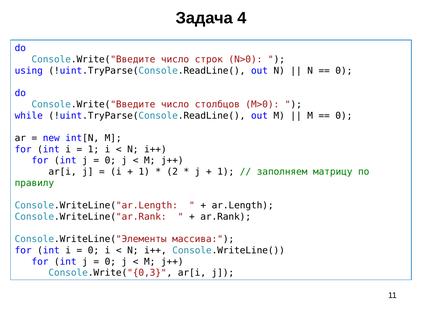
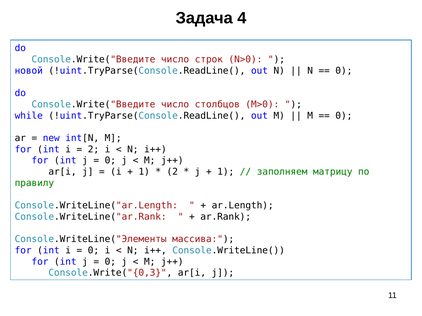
using: using -> новой (29, 71)
1: 1 -> 2 (93, 150)
